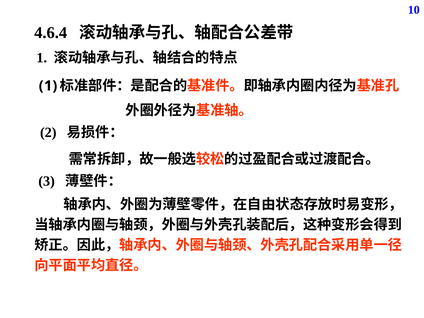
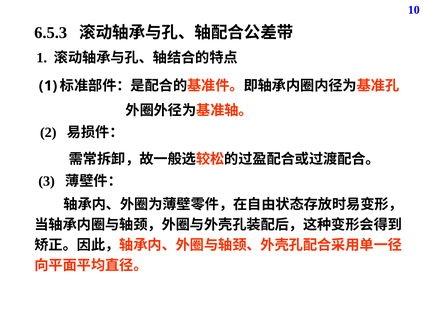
4.6.4: 4.6.4 -> 6.5.3 (51, 33)
